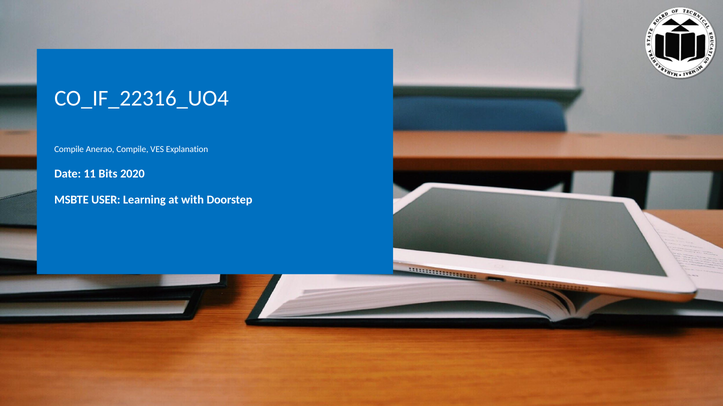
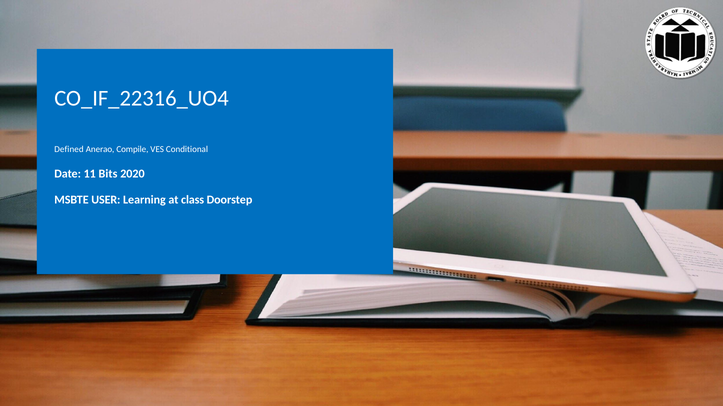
Compile: Compile -> Defined (69, 150)
Explanation: Explanation -> Conditional (187, 150)
with: with -> class (193, 200)
